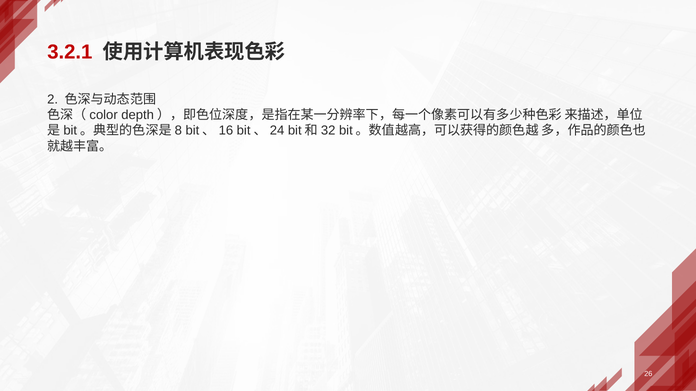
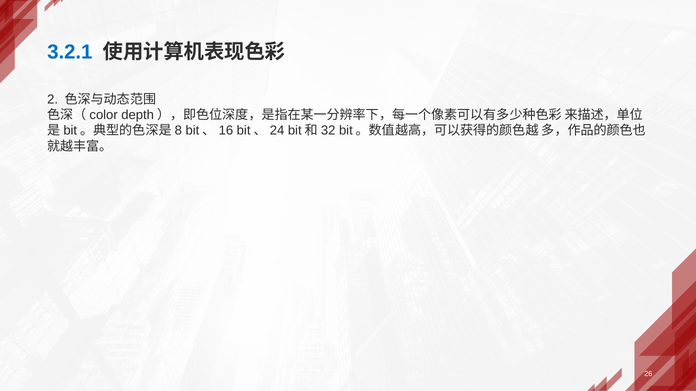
3.2.1 colour: red -> blue (70, 52)
